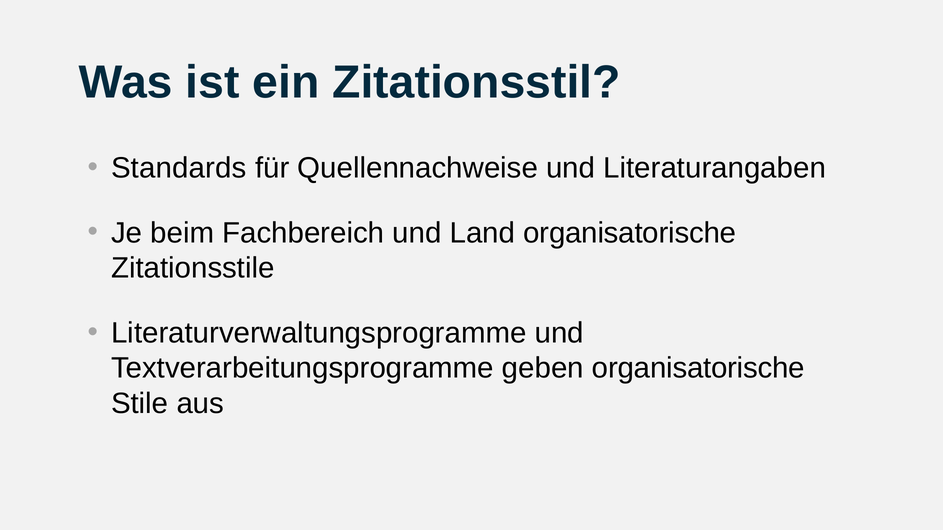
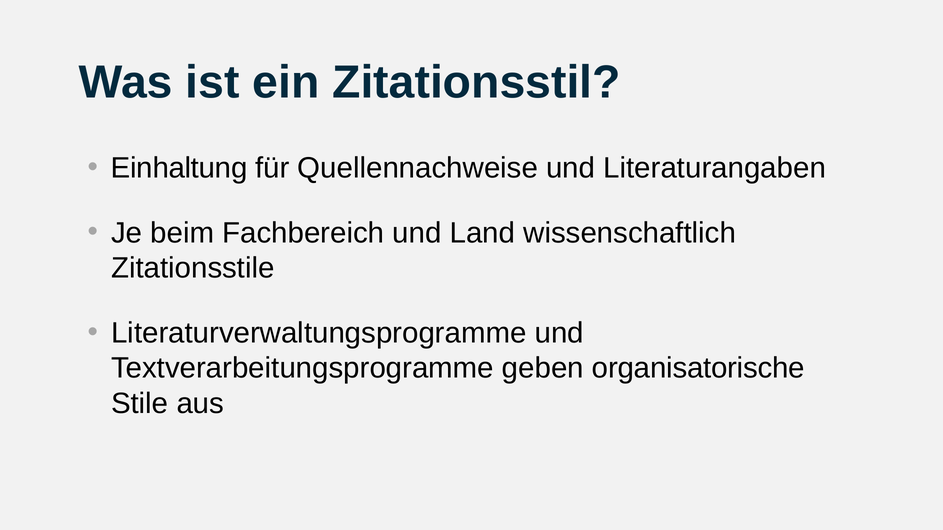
Standards: Standards -> Einhaltung (179, 168)
Land organisatorische: organisatorische -> wissenschaftlich (630, 233)
